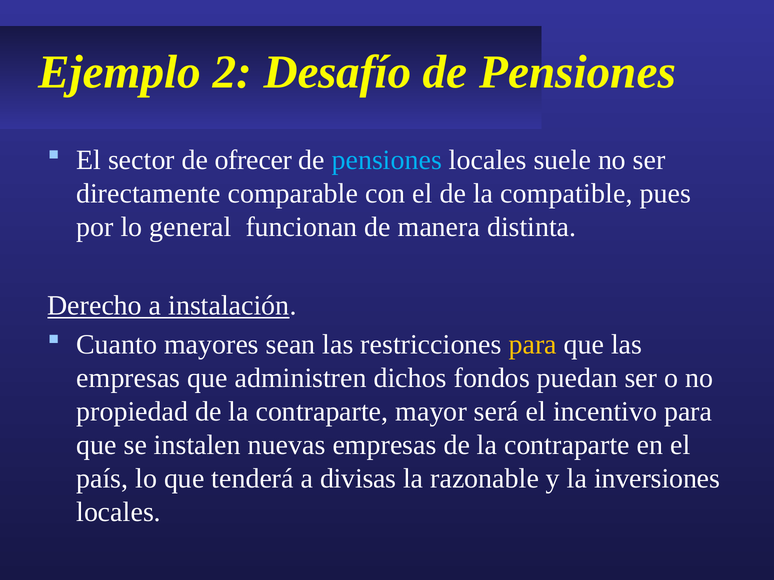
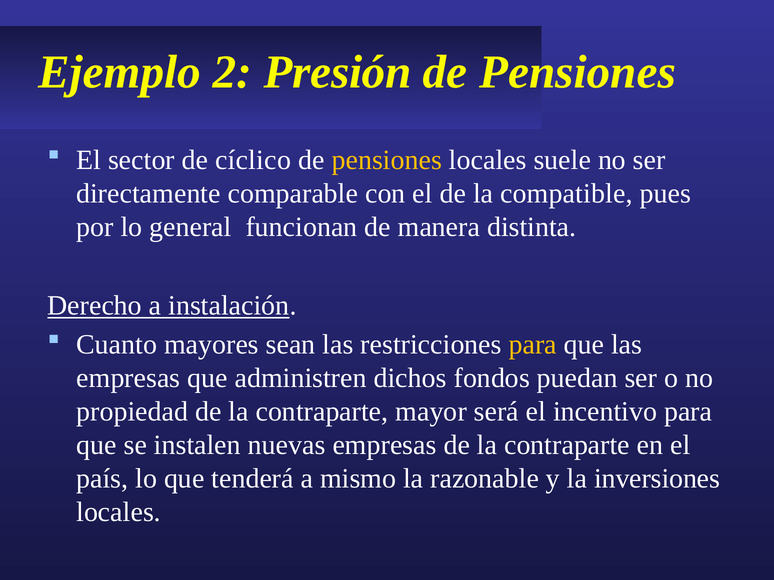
Desafío: Desafío -> Presión (338, 72)
ofrecer: ofrecer -> cíclico (253, 160)
pensiones colour: light blue -> yellow (387, 160)
divisas: divisas -> mismo (358, 479)
